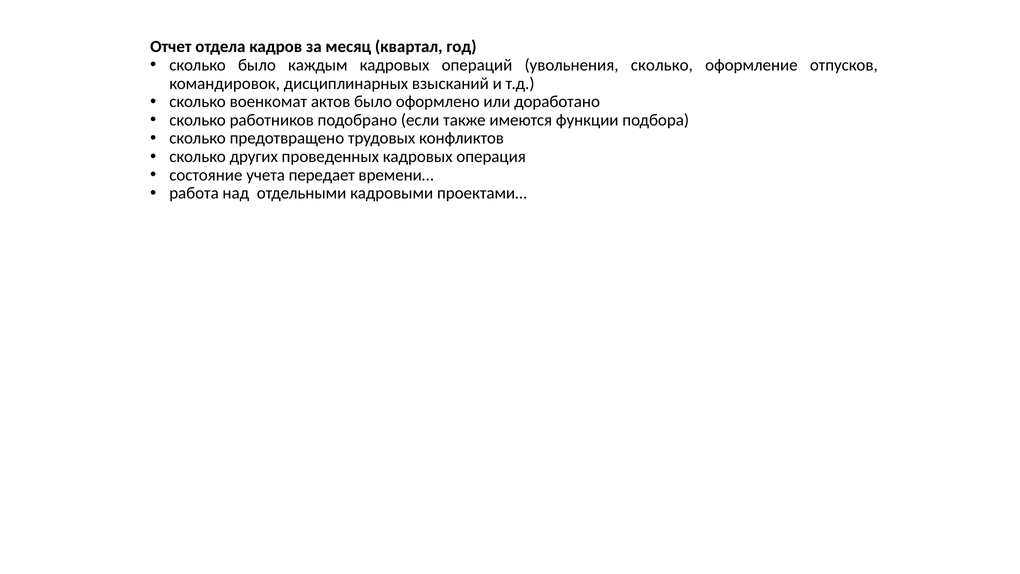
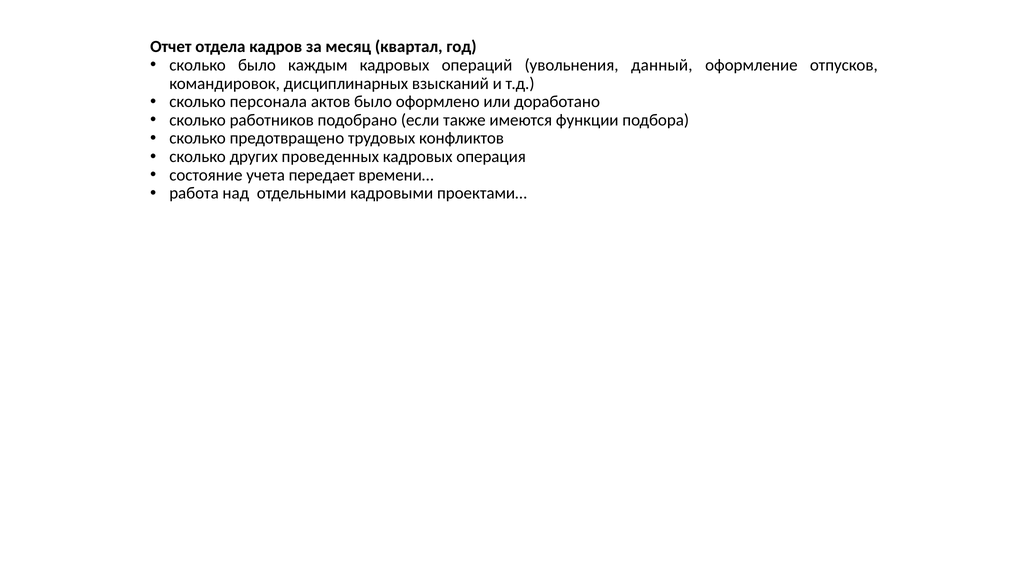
увольнения сколько: сколько -> данный (662, 65)
военкомат: военкомат -> персонала (268, 102)
